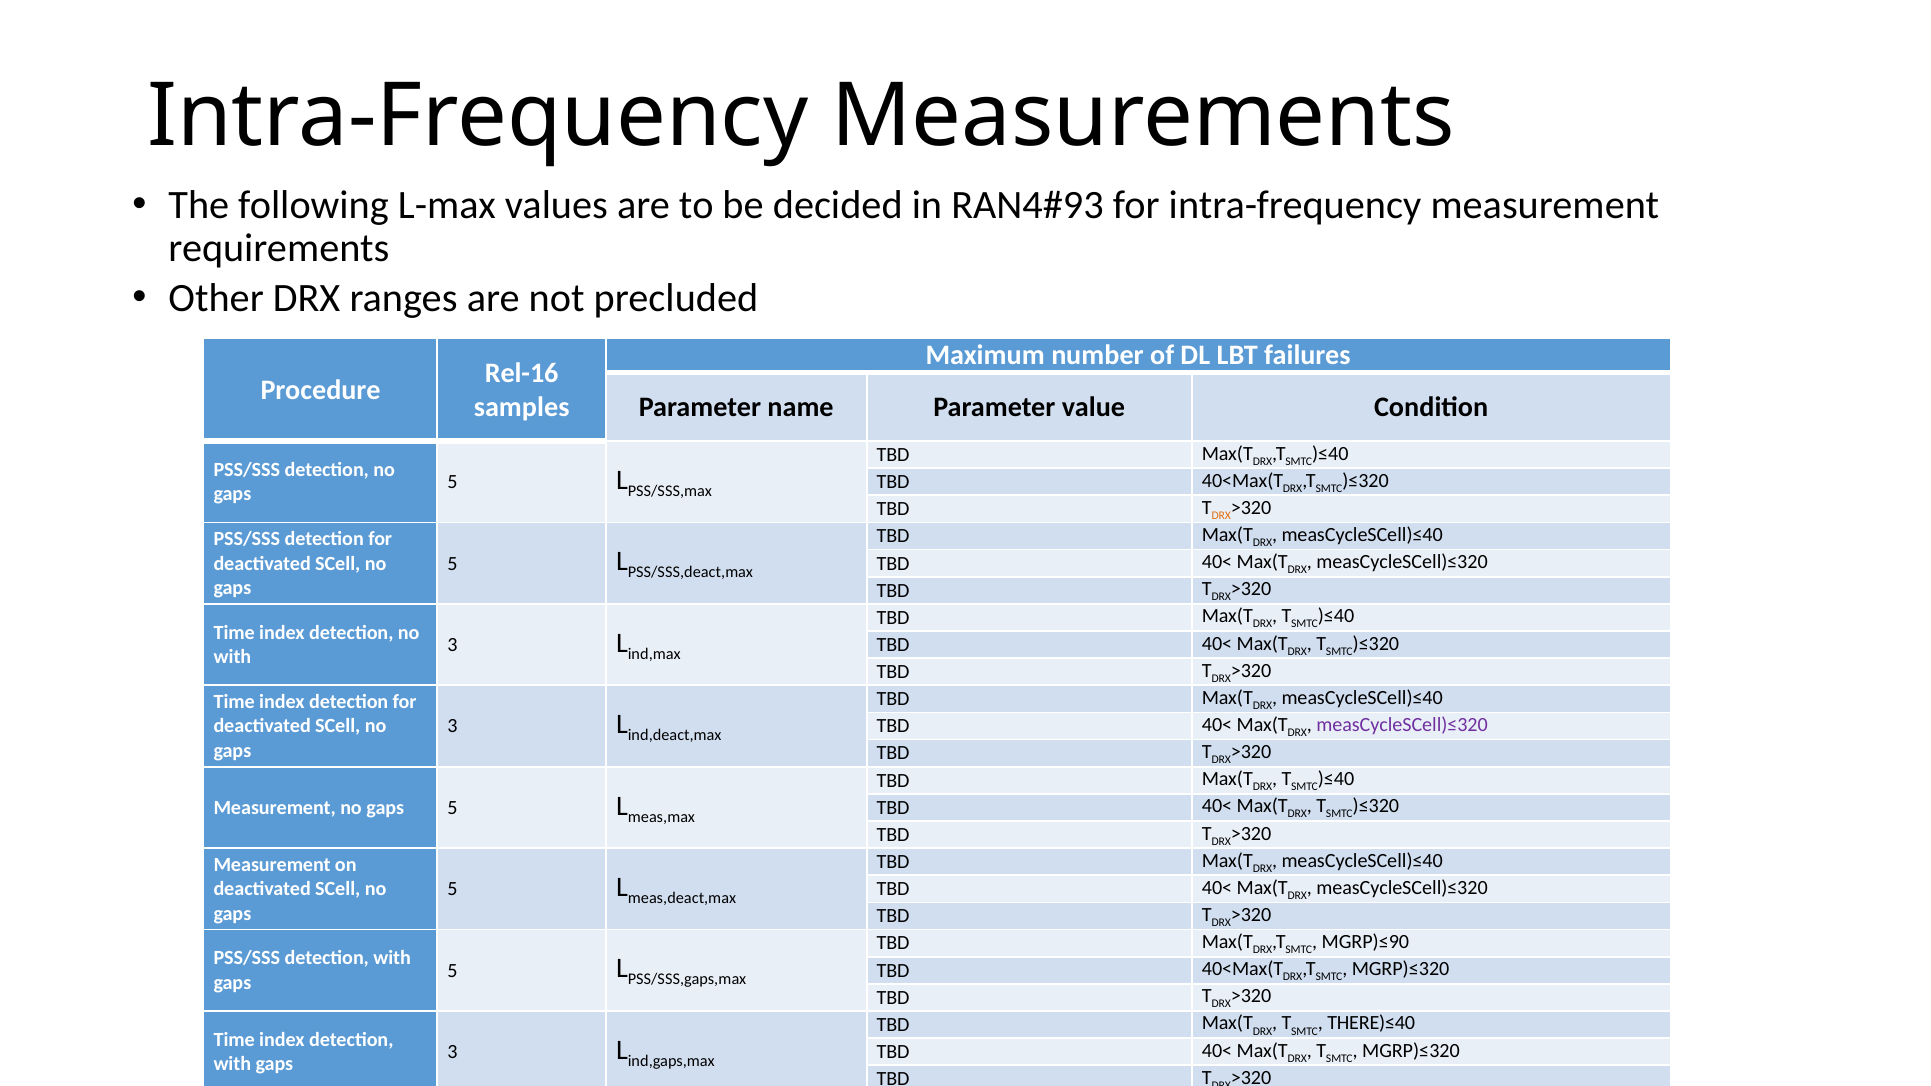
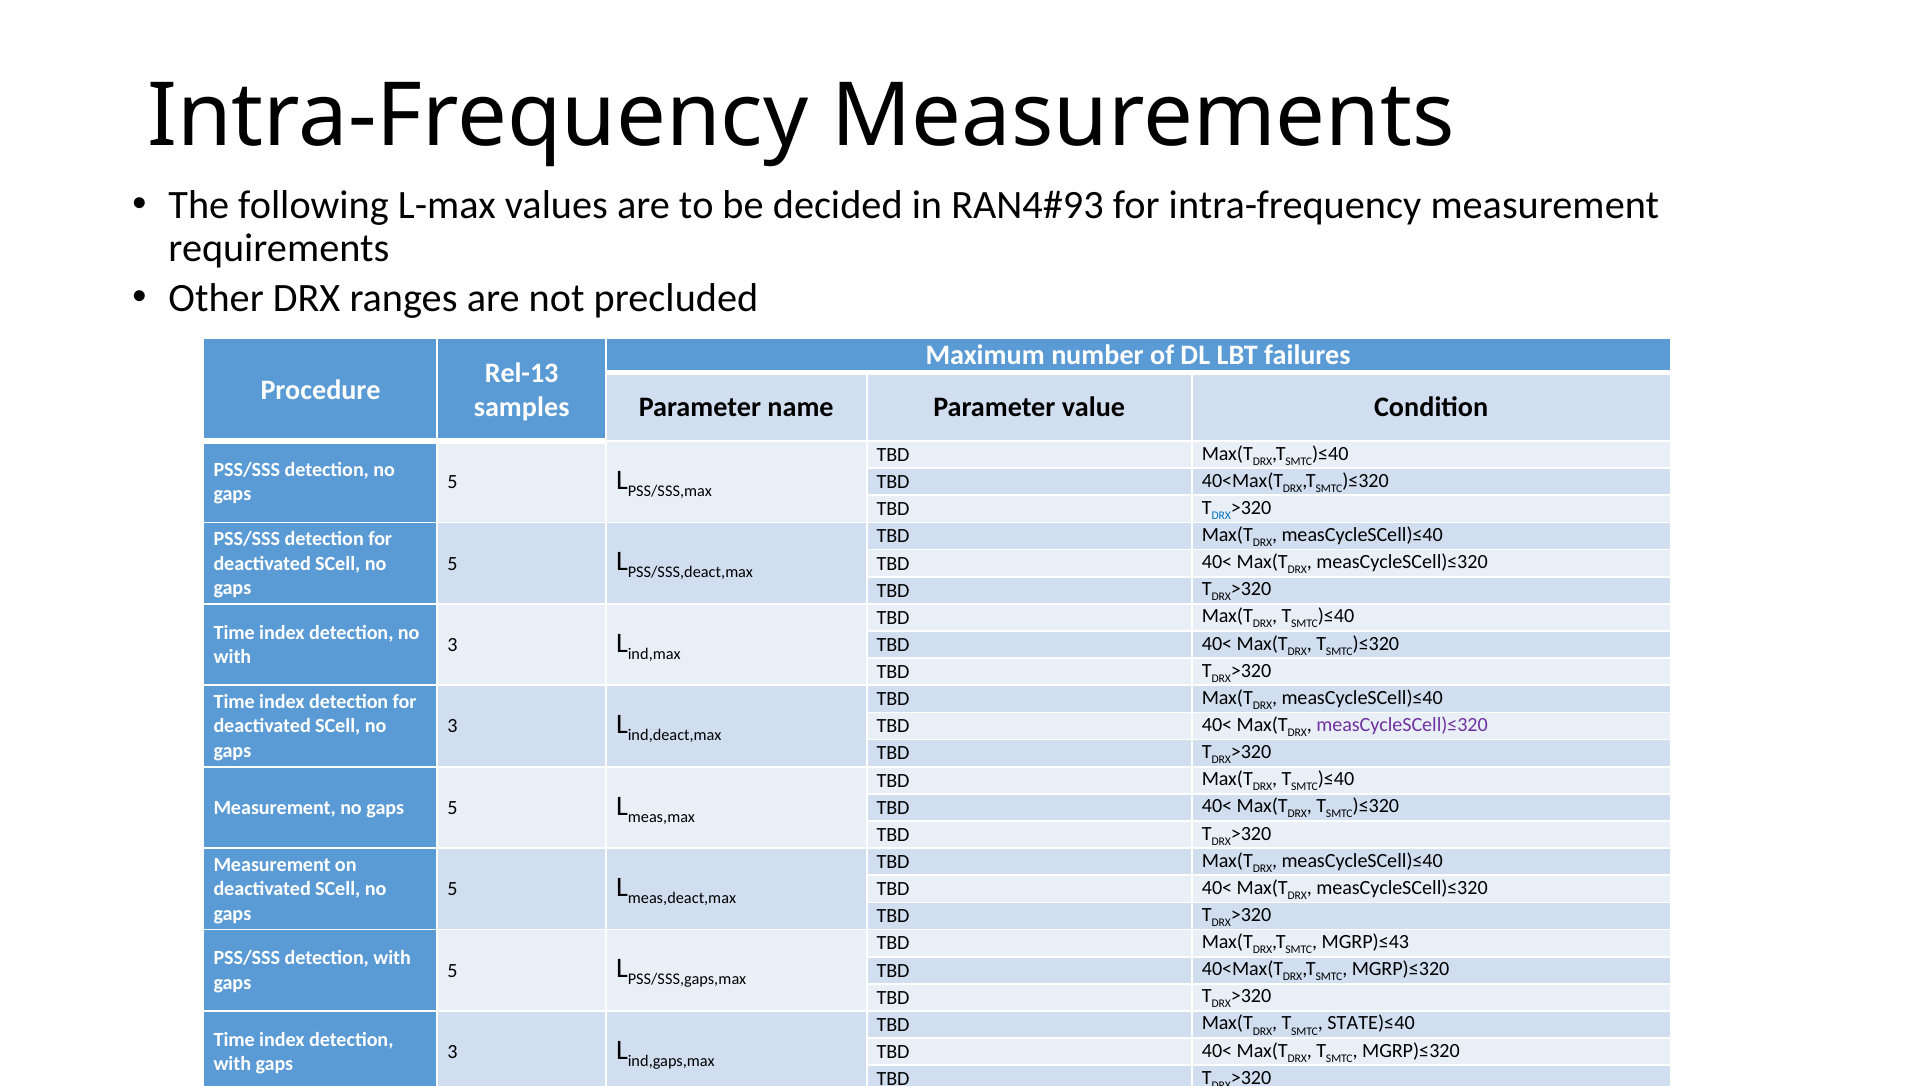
Rel-16: Rel-16 -> Rel-13 (522, 373)
DRX colour: orange -> blue (1221, 516)
MGRP)≤90: MGRP)≤90 -> MGRP)≤43 (1365, 942)
THERE)≤40: THERE)≤40 -> STATE)≤40 (1371, 1023)
